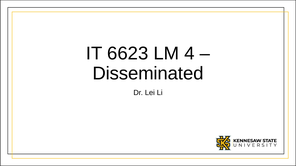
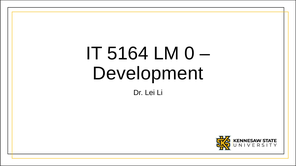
6623: 6623 -> 5164 (128, 54)
4: 4 -> 0 (189, 54)
Disseminated: Disseminated -> Development (148, 74)
